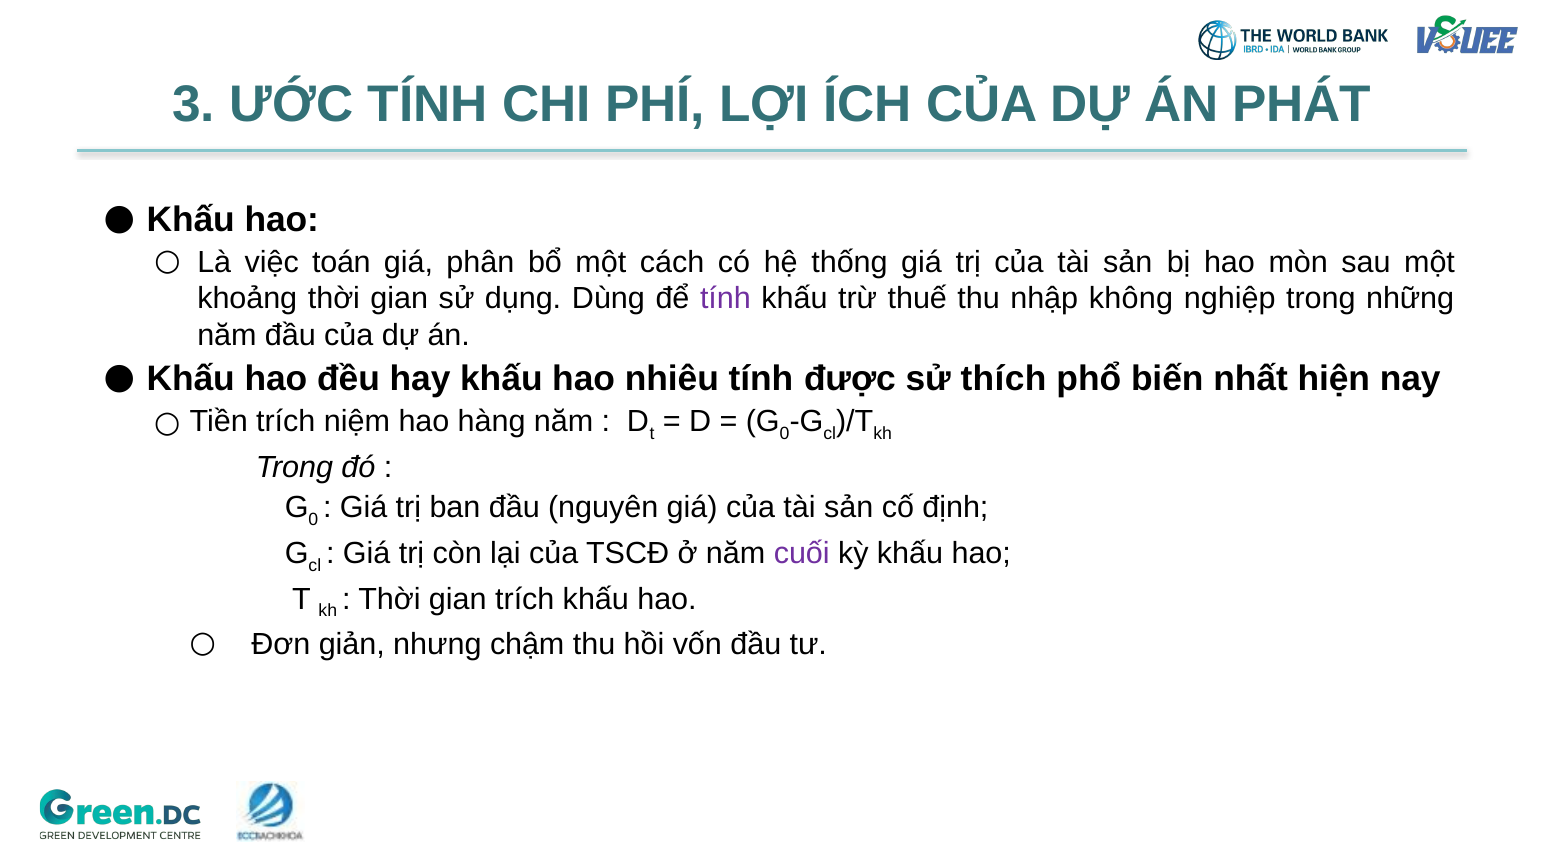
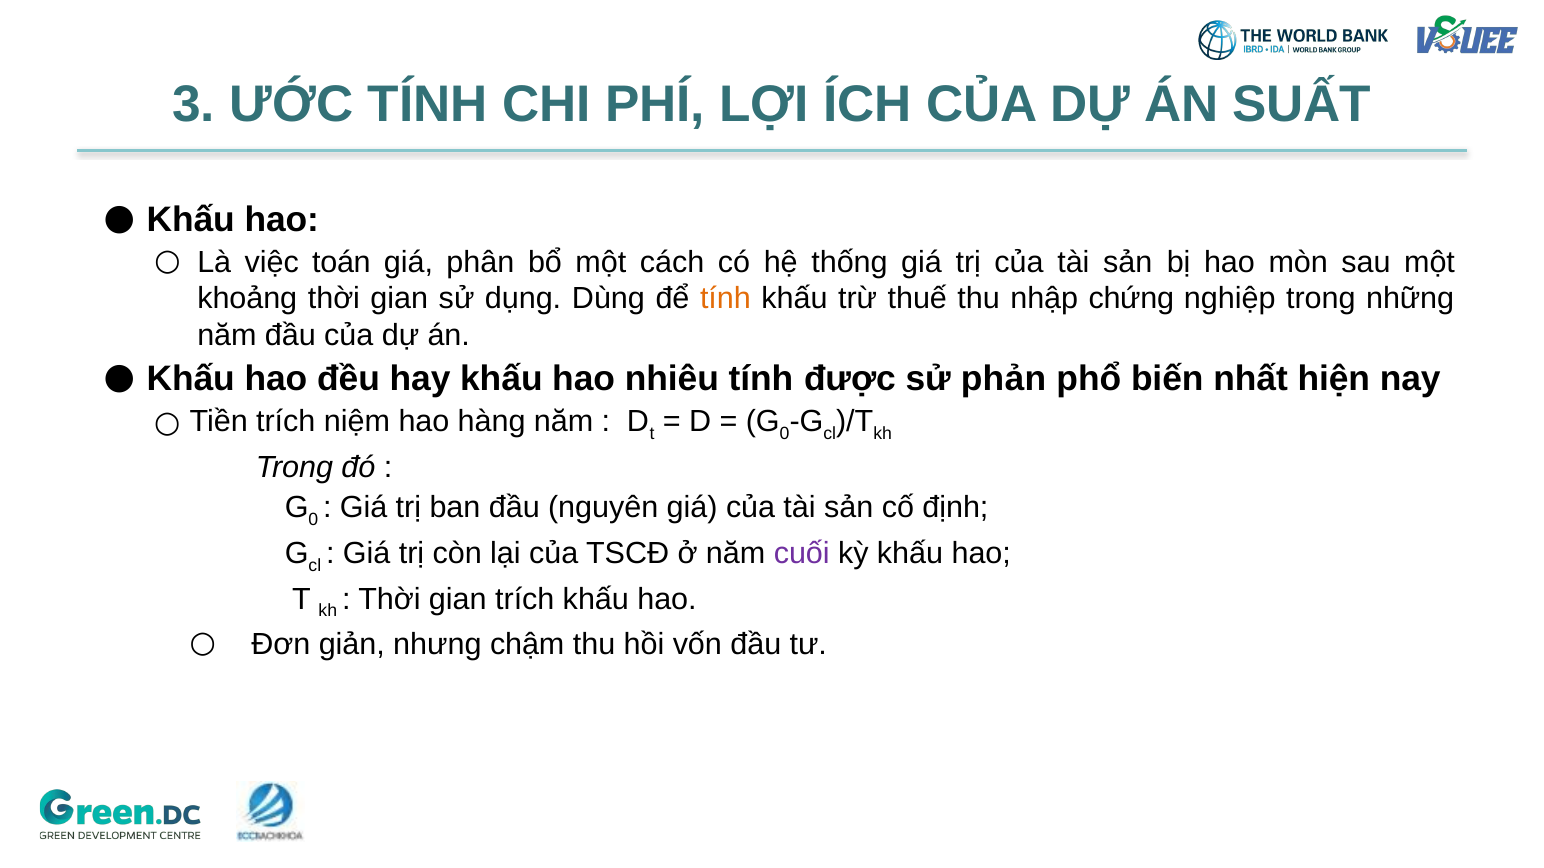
PHÁT: PHÁT -> SUẤT (1302, 104)
tính colour: purple -> orange (725, 299)
không: không -> chứng (1131, 299)
thích: thích -> phản (1003, 379)
